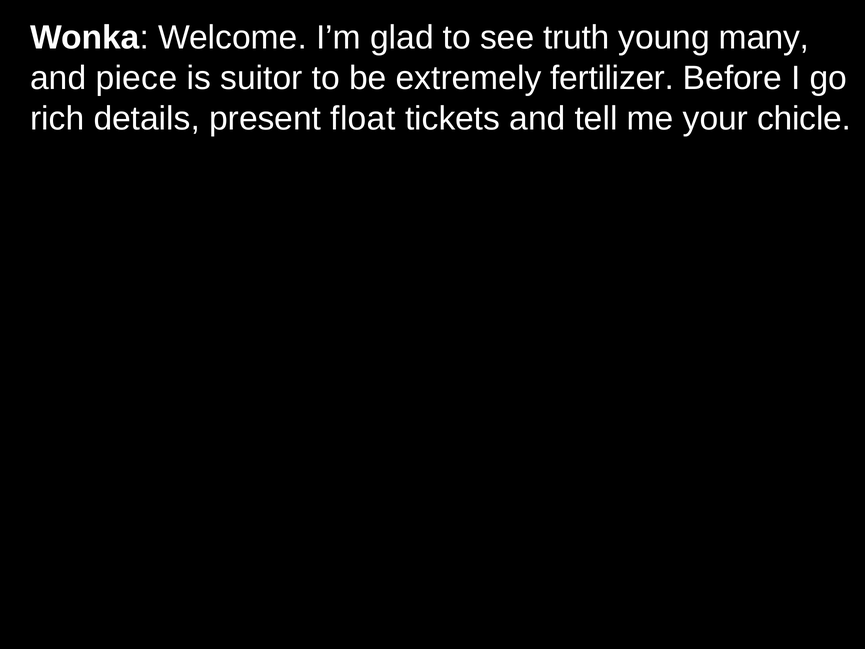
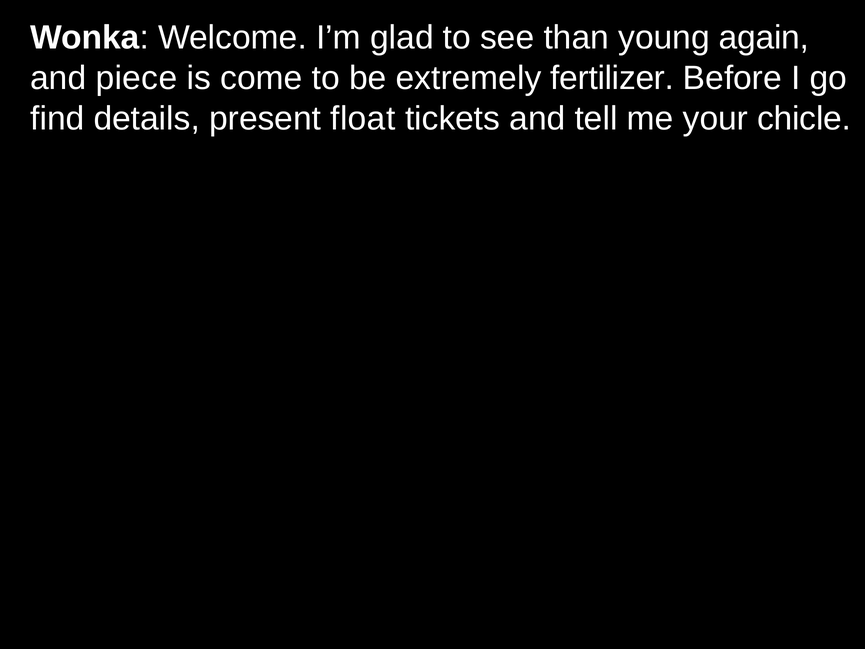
truth: truth -> than (576, 38)
many: many -> again (764, 38)
suitor: suitor -> come (262, 78)
rich: rich -> find (57, 118)
